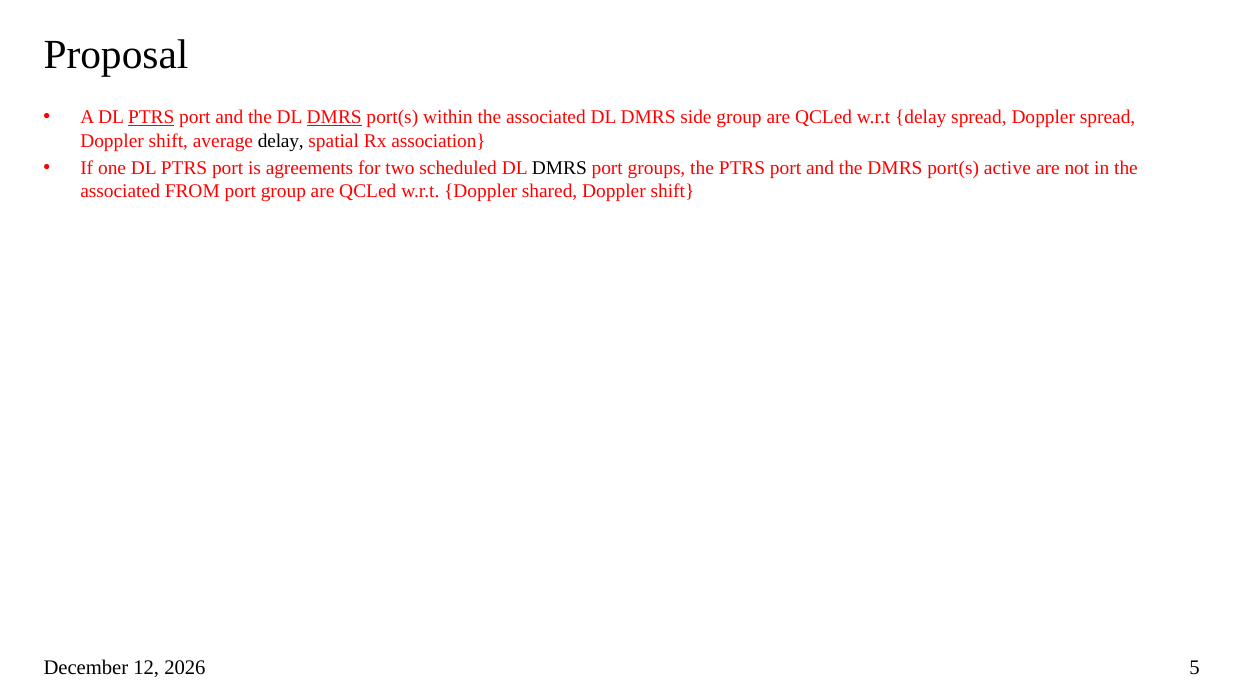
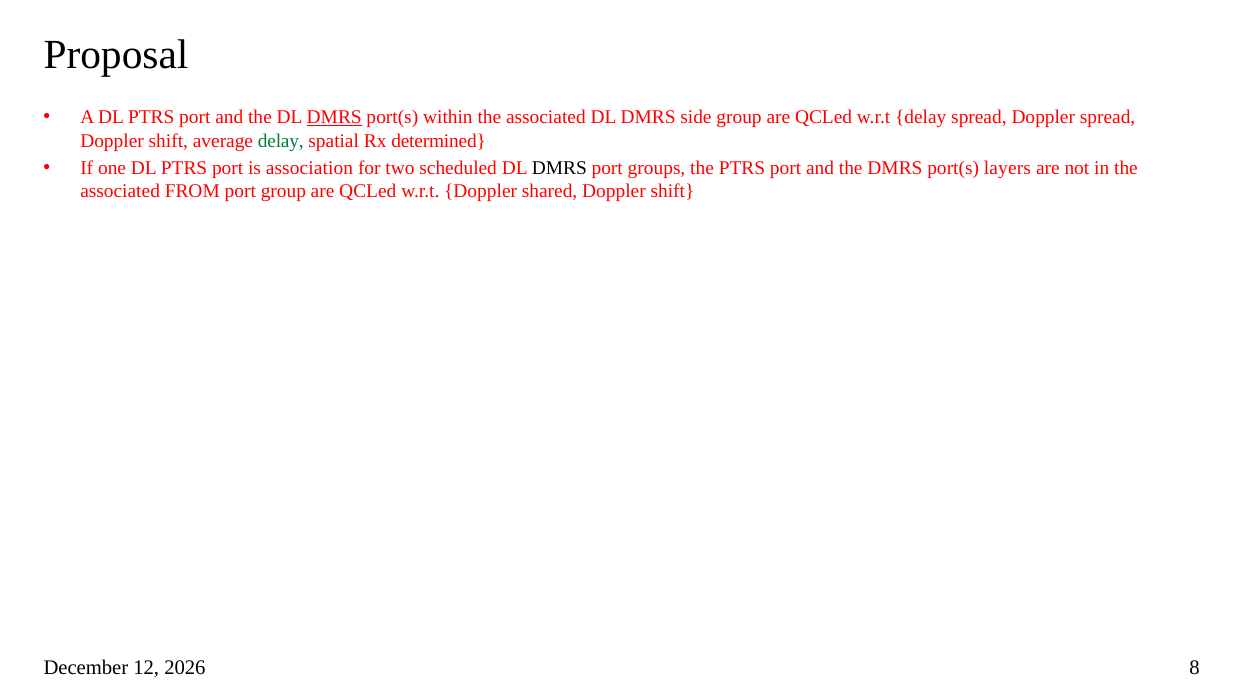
PTRS underline: present -> none (151, 118)
delay colour: black -> green (281, 141)
association: association -> determined (439, 141)
agreements: agreements -> association (309, 168)
active: active -> layers (1007, 168)
5: 5 -> 8 (1194, 668)
